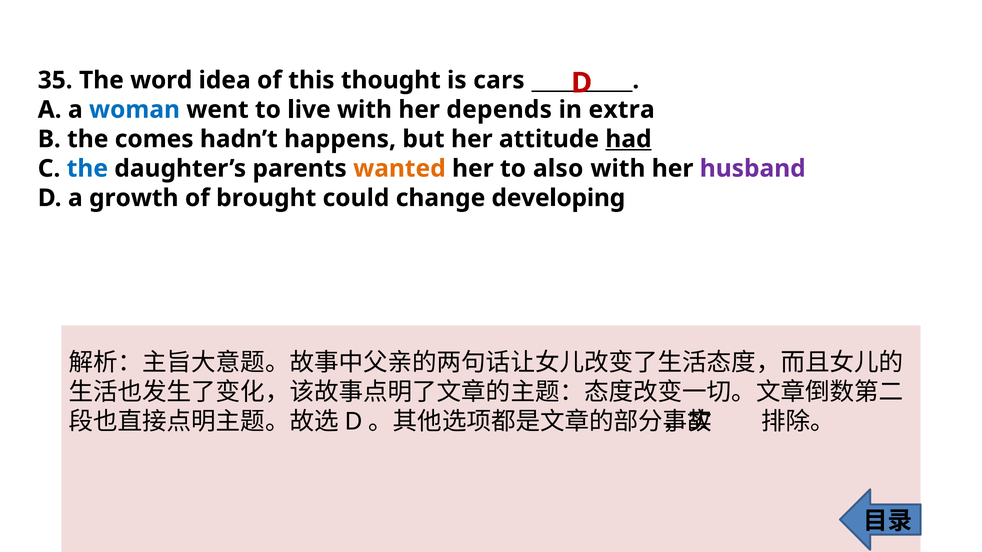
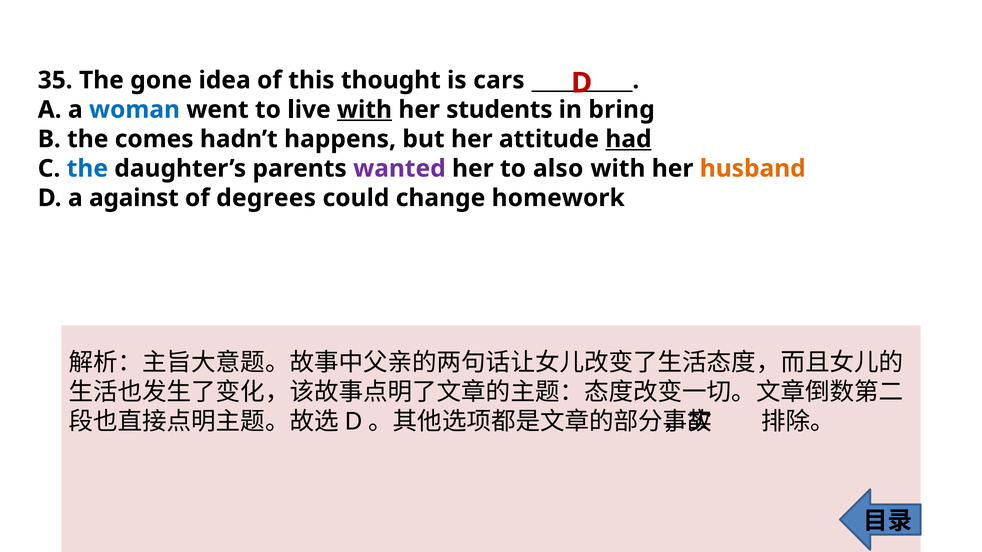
word: word -> gone (161, 80)
with underline: none -> present (364, 110)
depends: depends -> students (499, 110)
extra: extra -> bring (622, 110)
wanted colour: orange -> purple (399, 169)
husband colour: purple -> orange (753, 169)
growth: growth -> against (134, 198)
brought: brought -> degrees (266, 198)
developing: developing -> homework (558, 198)
